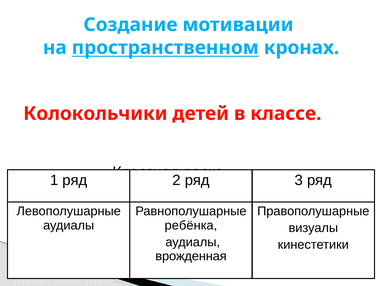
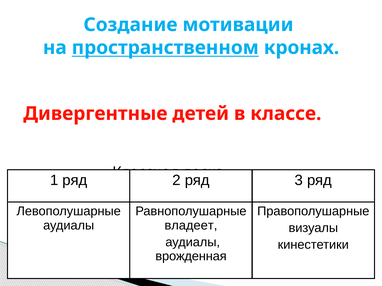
Колокольчики: Колокольчики -> Дивергентные (95, 114)
ребёнка: ребёнка -> владеет (191, 226)
